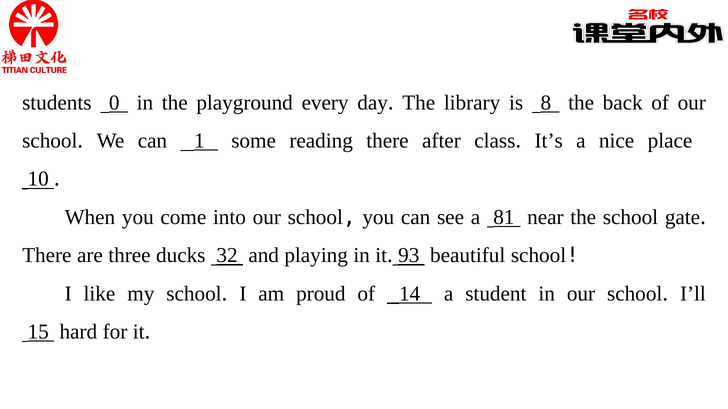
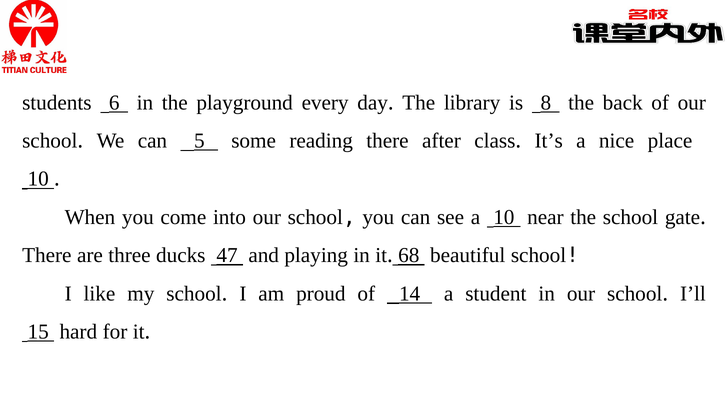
0: 0 -> 6 (114, 103)
1: 1 -> 5 (199, 141)
a 81: 81 -> 10 (504, 217)
32: 32 -> 47 (227, 256)
93: 93 -> 68 (409, 256)
